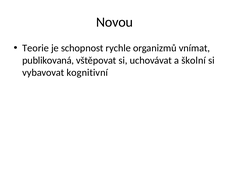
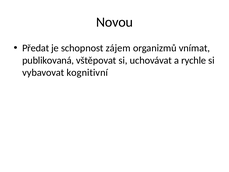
Teorie: Teorie -> Předat (36, 48)
rychle: rychle -> zájem (118, 48)
školní: školní -> rychle (194, 60)
